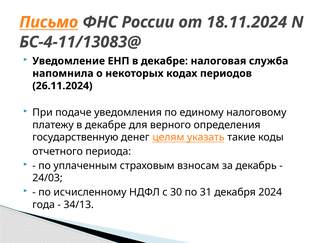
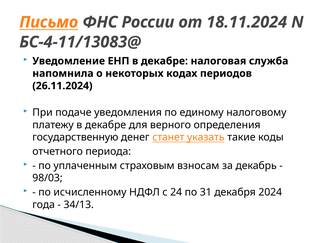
целям: целям -> станет (168, 137)
24/03: 24/03 -> 98/03 (47, 178)
30: 30 -> 24 (176, 192)
